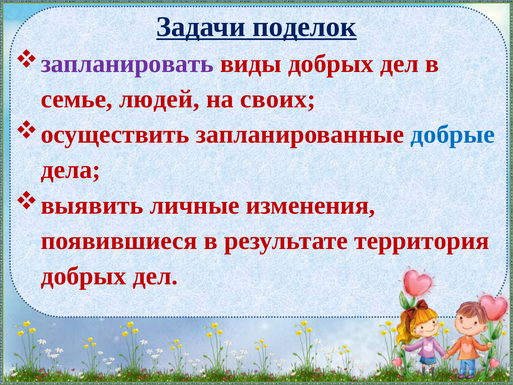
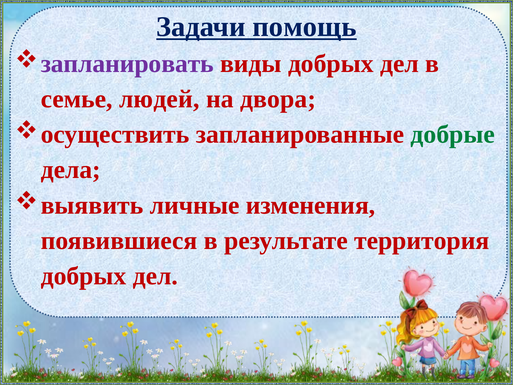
поделок: поделок -> помощь (304, 27)
своих: своих -> двора (278, 99)
добрые colour: blue -> green (453, 134)
